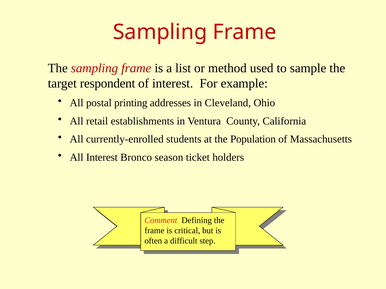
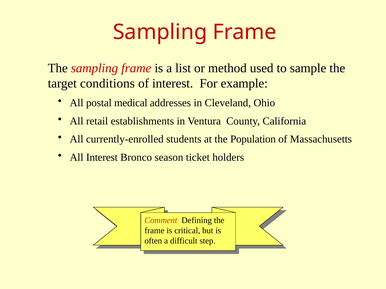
respondent: respondent -> conditions (107, 84)
printing: printing -> medical (131, 103)
